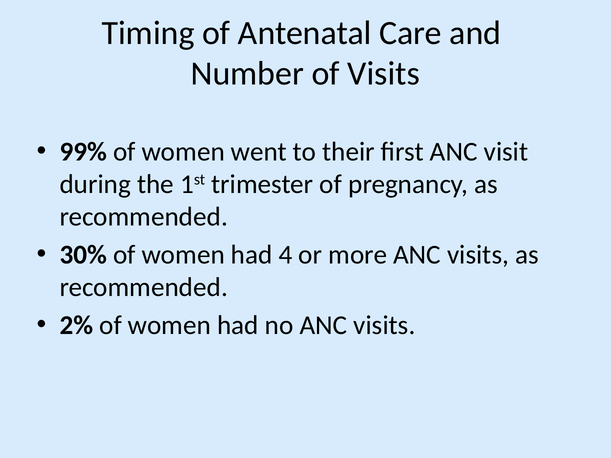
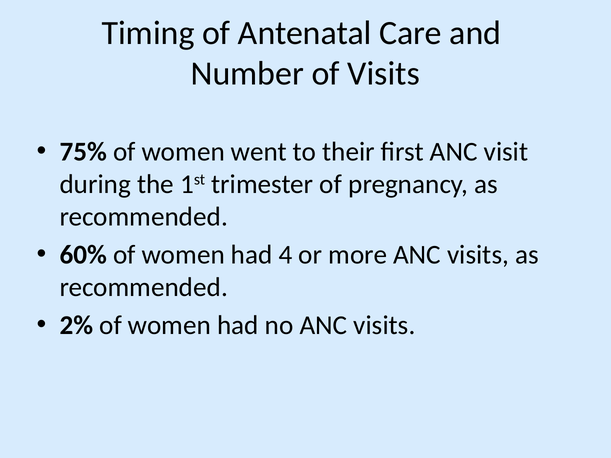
99%: 99% -> 75% (83, 152)
30%: 30% -> 60% (83, 255)
